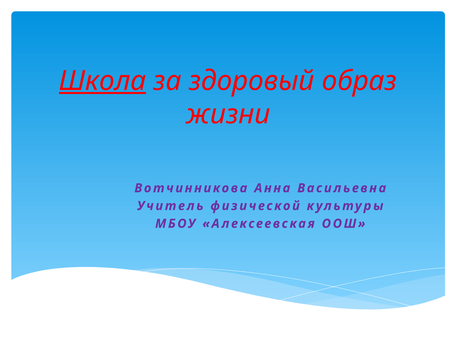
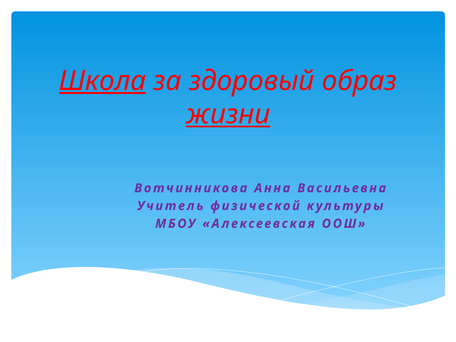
жизни underline: none -> present (228, 114)
